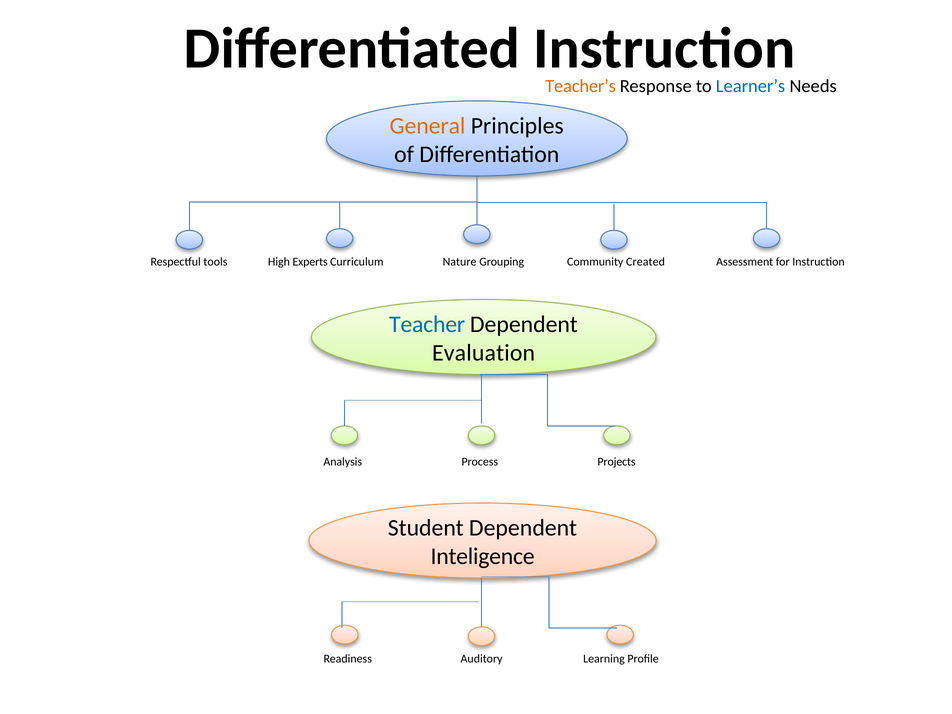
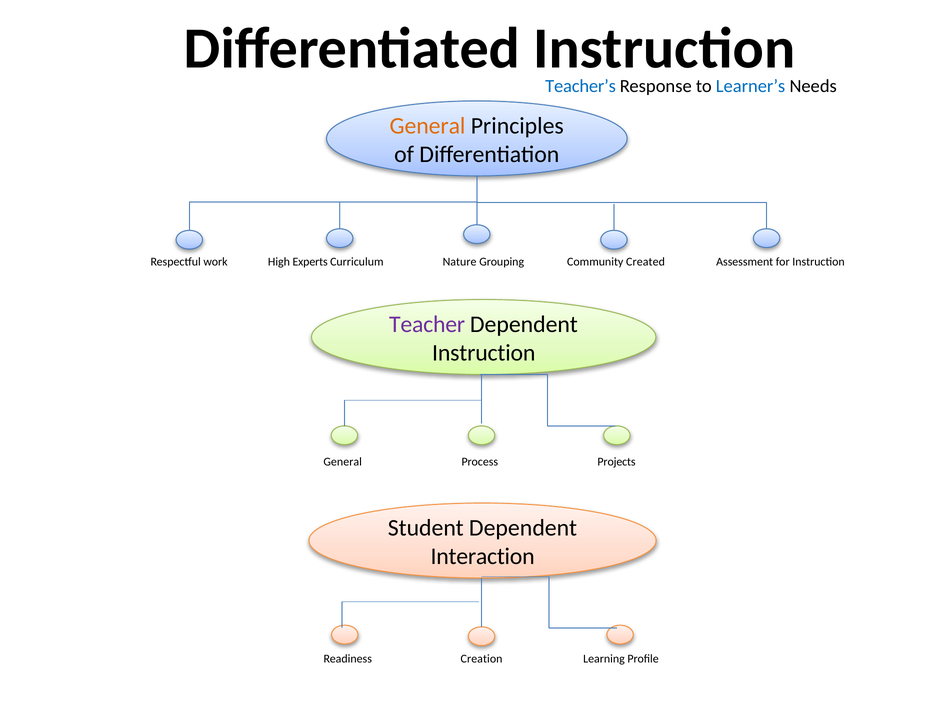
Teacher’s colour: orange -> blue (581, 86)
tools: tools -> work (216, 262)
Teacher colour: blue -> purple (427, 324)
Evaluation: Evaluation -> Instruction (484, 353)
Analysis: Analysis -> General (343, 462)
Inteligence: Inteligence -> Interaction (483, 556)
Auditory: Auditory -> Creation (482, 659)
